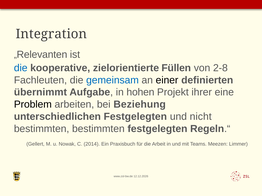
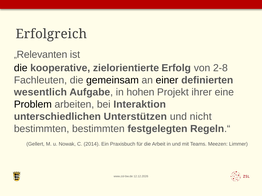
Integration: Integration -> Erfolgreich (51, 34)
die colour: blue -> black (21, 68)
Füllen: Füllen -> Erfolg (176, 68)
gemeinsam colour: blue -> black (112, 80)
übernimmt: übernimmt -> wesentlich (40, 92)
Beziehung: Beziehung -> Interaktion (140, 105)
unterschiedlichen Festgelegten: Festgelegten -> Unterstützen (135, 117)
